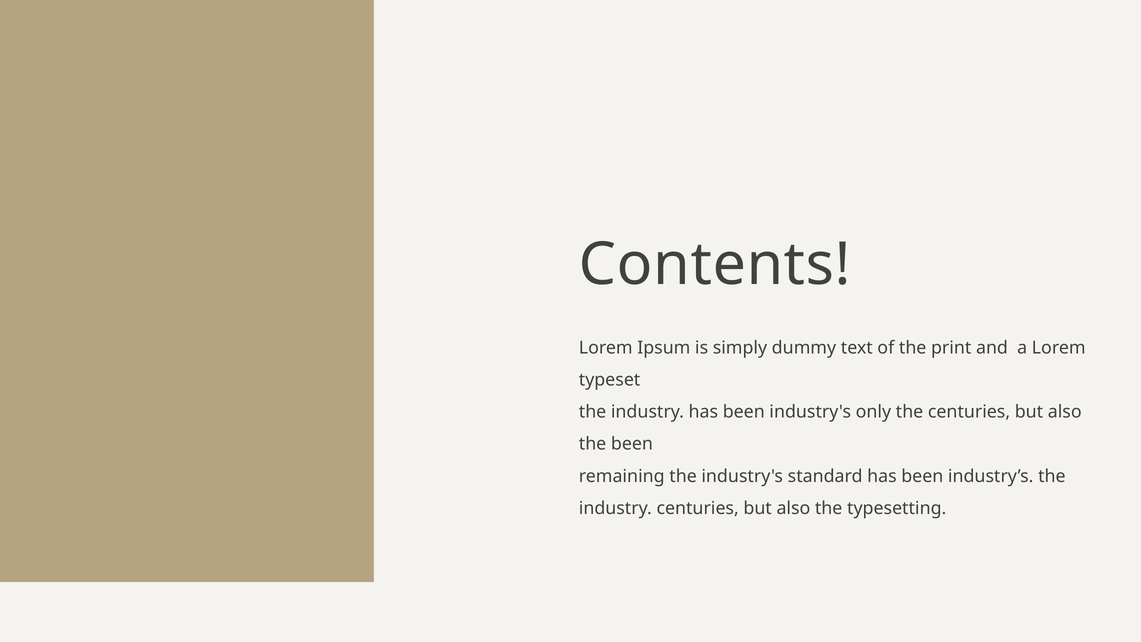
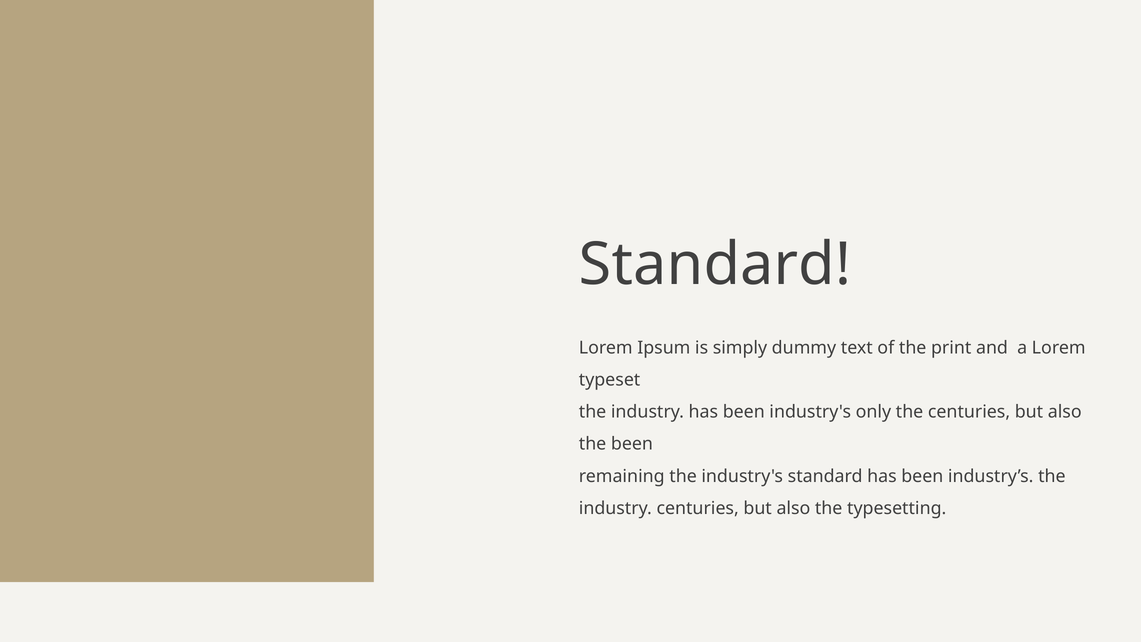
Contents: Contents -> Standard (715, 265)
